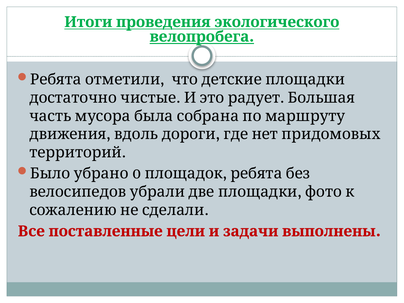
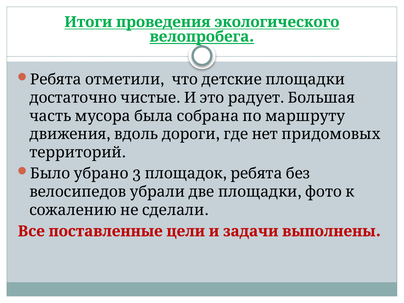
0: 0 -> 3 (137, 174)
